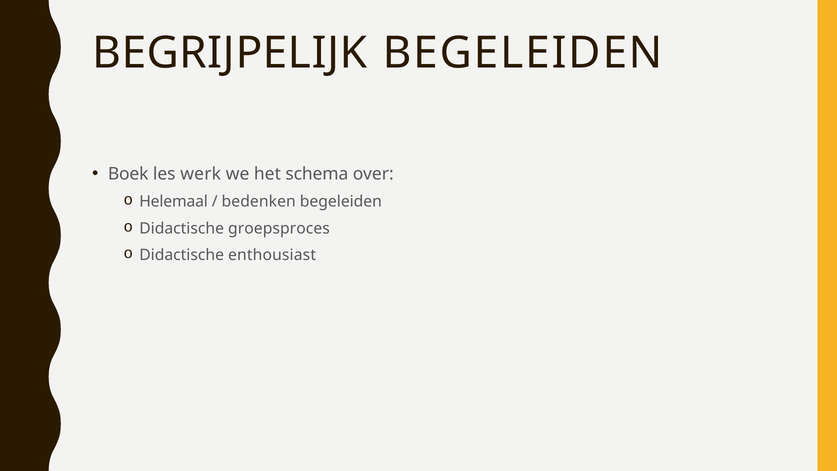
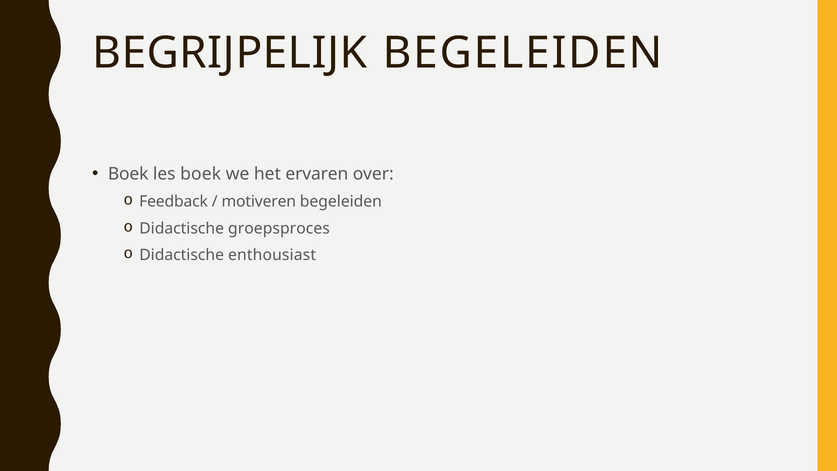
les werk: werk -> boek (201, 174)
schema: schema -> ervaren (317, 174)
Helemaal: Helemaal -> Feedback (174, 202)
bedenken: bedenken -> motiveren (259, 202)
